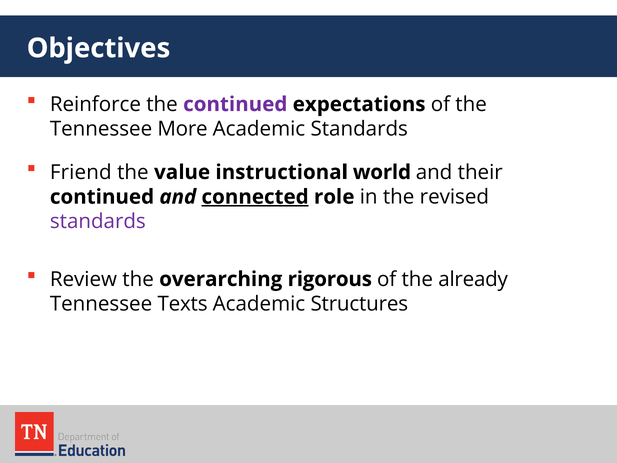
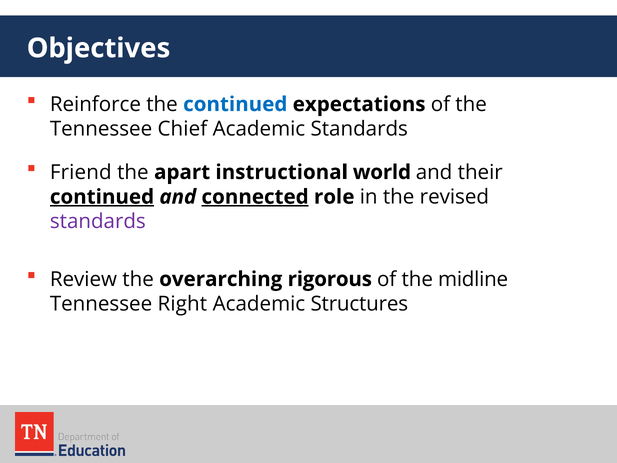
continued colour: purple -> blue (235, 104)
More: More -> Chief (182, 129)
value: value -> apart (182, 172)
continued underline: none -> present (102, 197)
already: already -> midline (473, 279)
Texts: Texts -> Right (182, 304)
